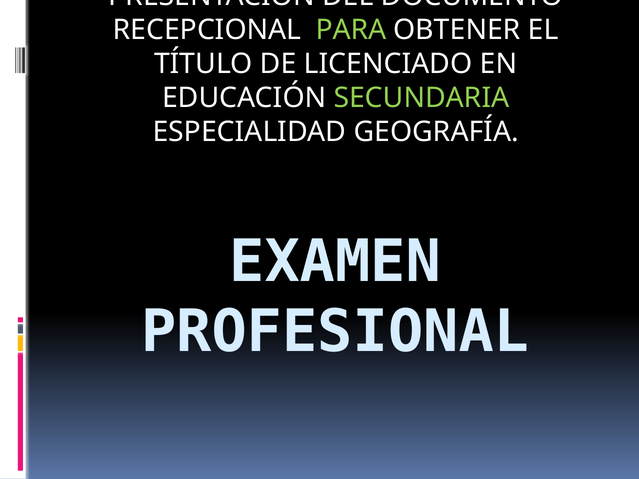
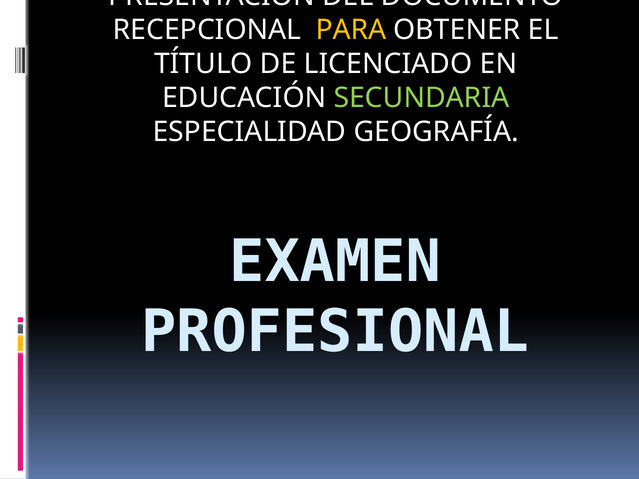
PARA colour: light green -> yellow (351, 30)
